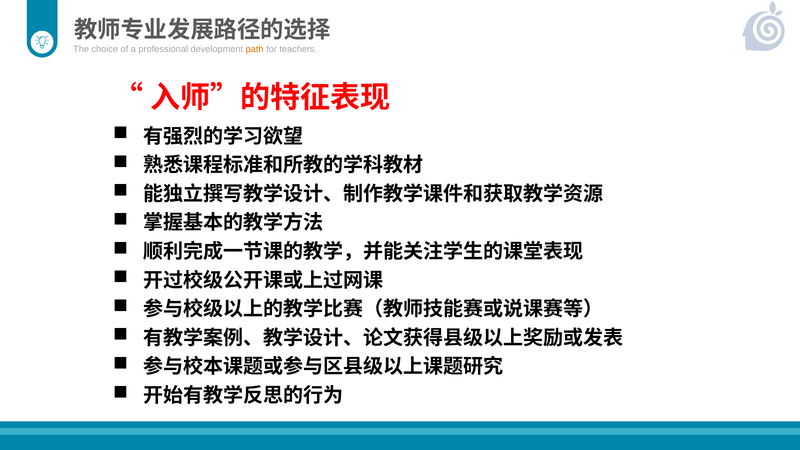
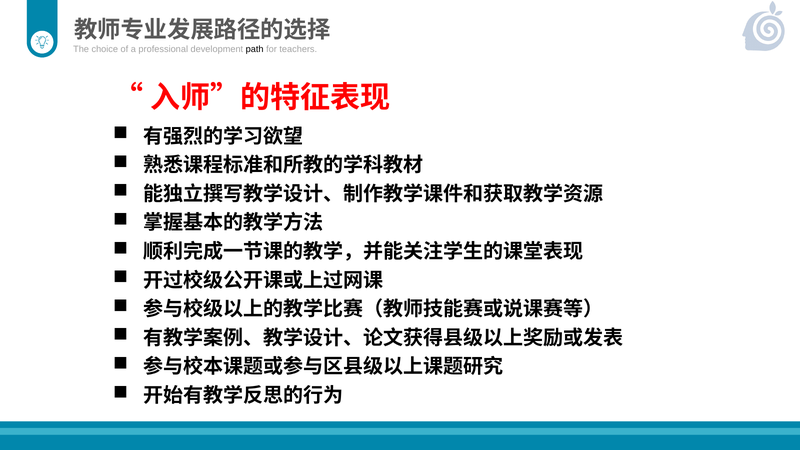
path colour: orange -> black (255, 49)
